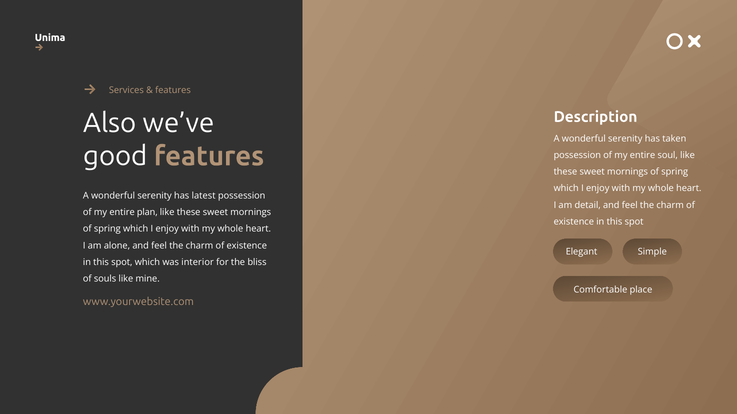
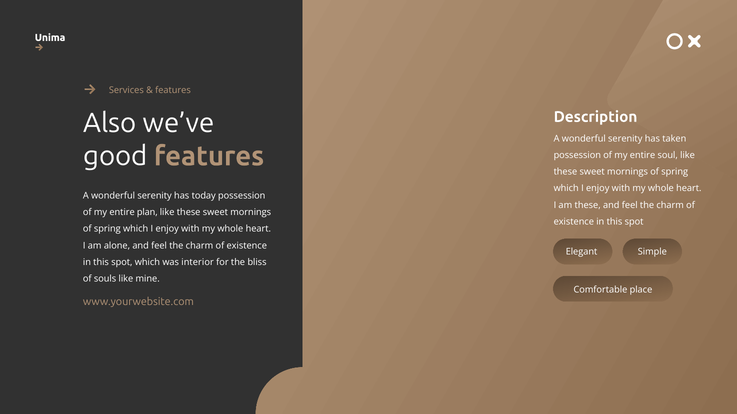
latest: latest -> today (204, 196)
am detail: detail -> these (588, 205)
